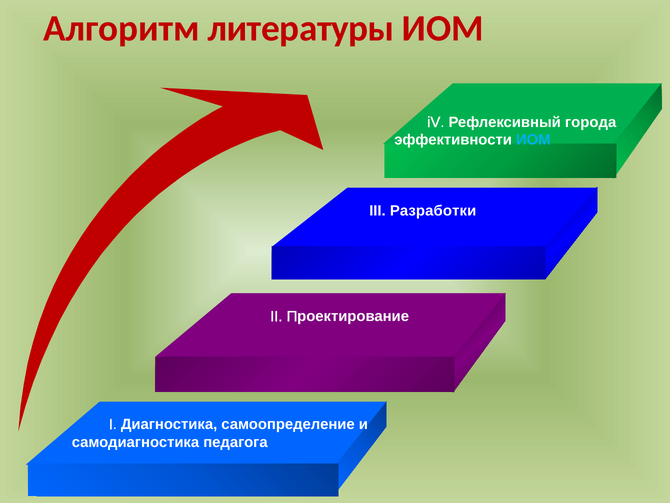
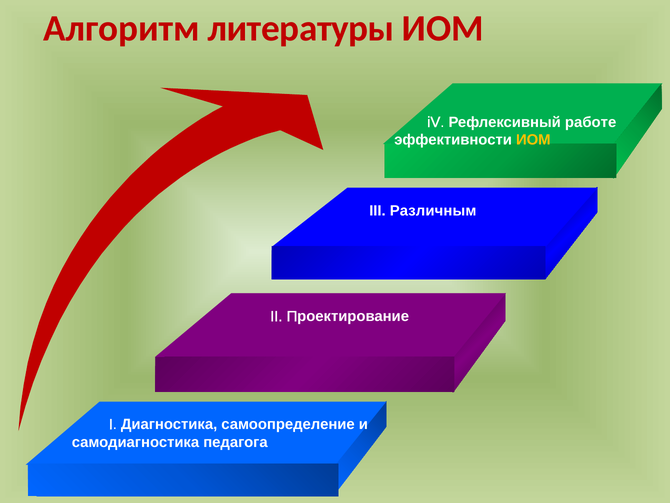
города: города -> работе (591, 122)
ИОМ colour: light blue -> yellow (533, 140)
Разработки: Разработки -> Различным (433, 211)
